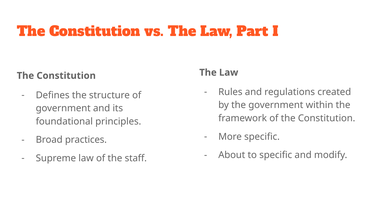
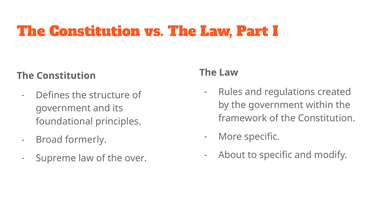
practices: practices -> formerly (86, 140)
staff: staff -> over (136, 158)
